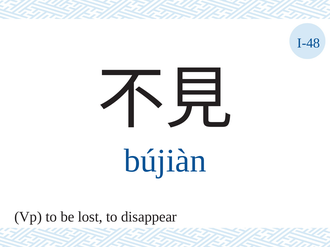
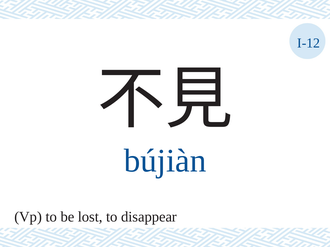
I-48: I-48 -> I-12 (309, 43)
